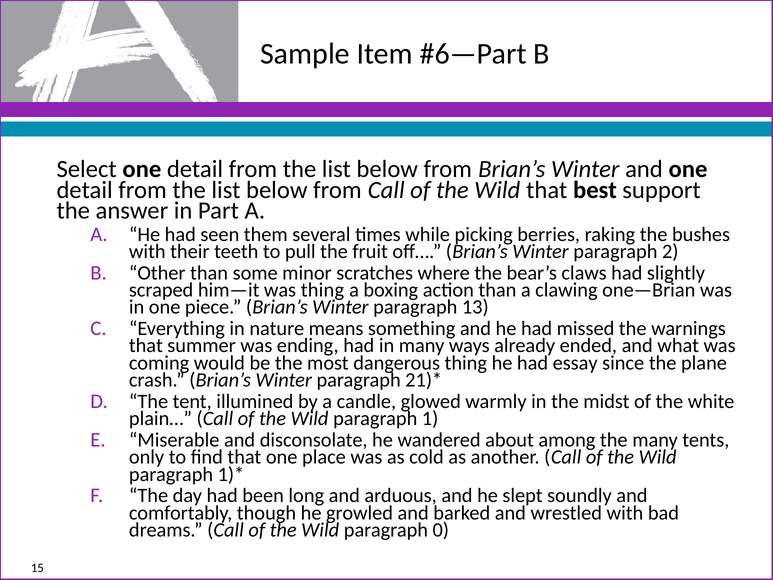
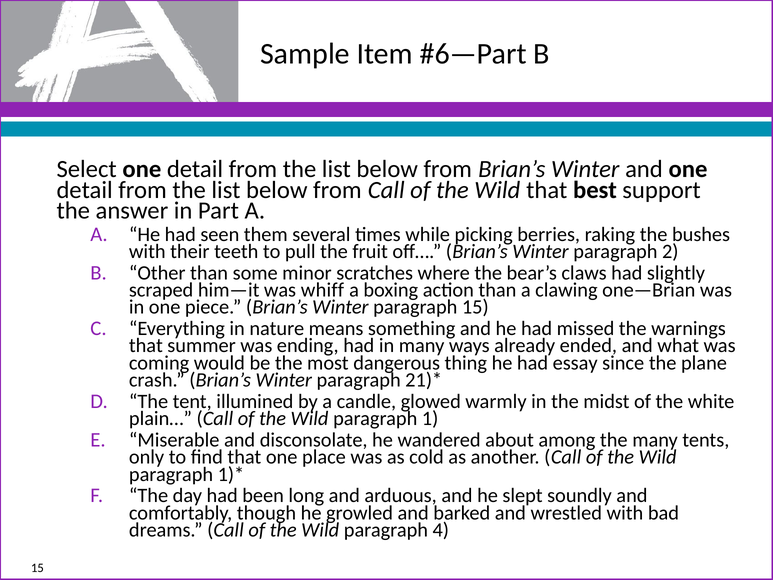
was thing: thing -> whiff (322, 290)
paragraph 13: 13 -> 15 (475, 307)
0: 0 -> 4 (441, 530)
